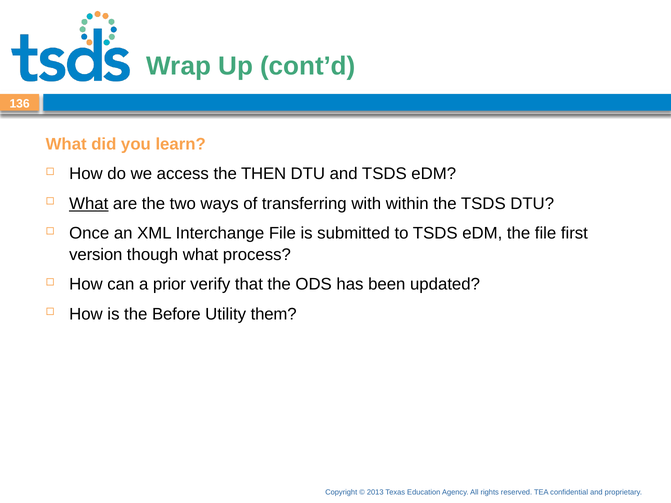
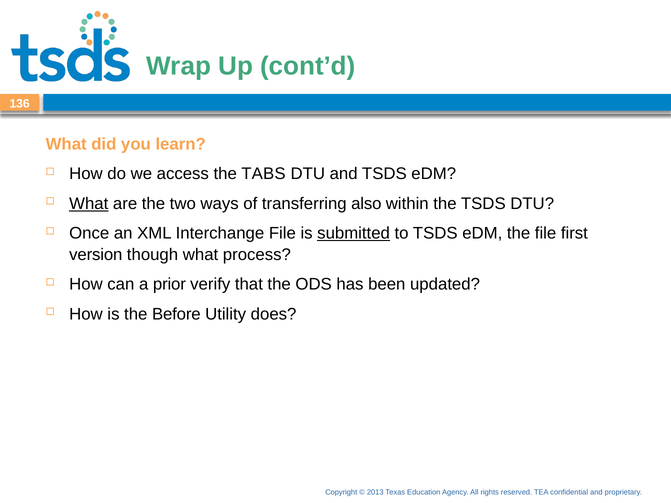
THEN: THEN -> TABS (263, 174)
with: with -> also (366, 204)
submitted underline: none -> present (354, 233)
them: them -> does (274, 314)
